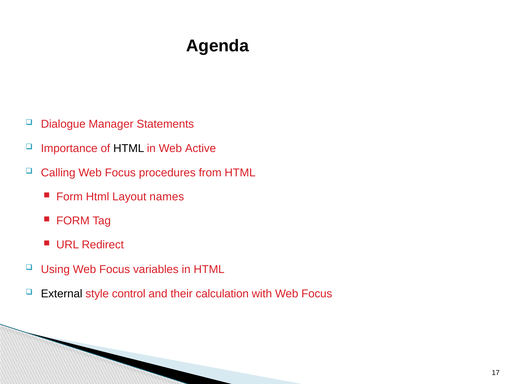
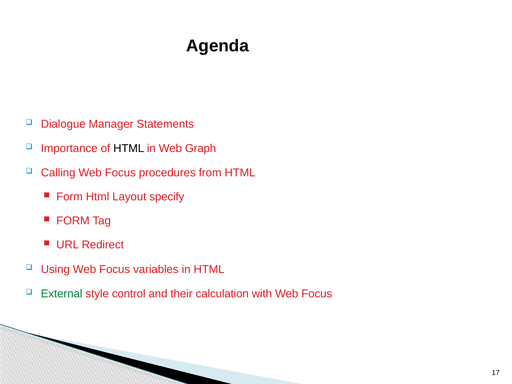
Active: Active -> Graph (201, 149)
names: names -> specify (167, 197)
External colour: black -> green (62, 294)
